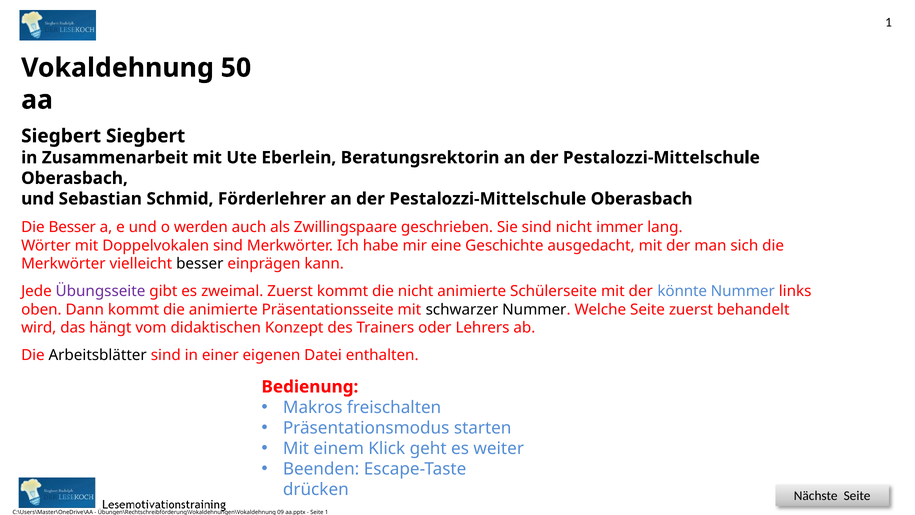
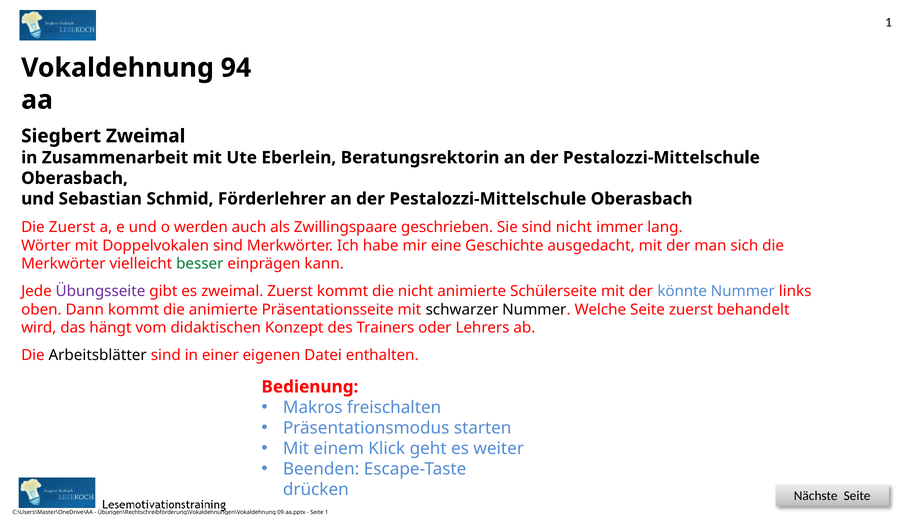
50: 50 -> 94 (236, 68)
Siegbert Siegbert: Siegbert -> Zweimal (146, 136)
Die Besser: Besser -> Zuerst (72, 227)
besser colour: black -> green (200, 264)
